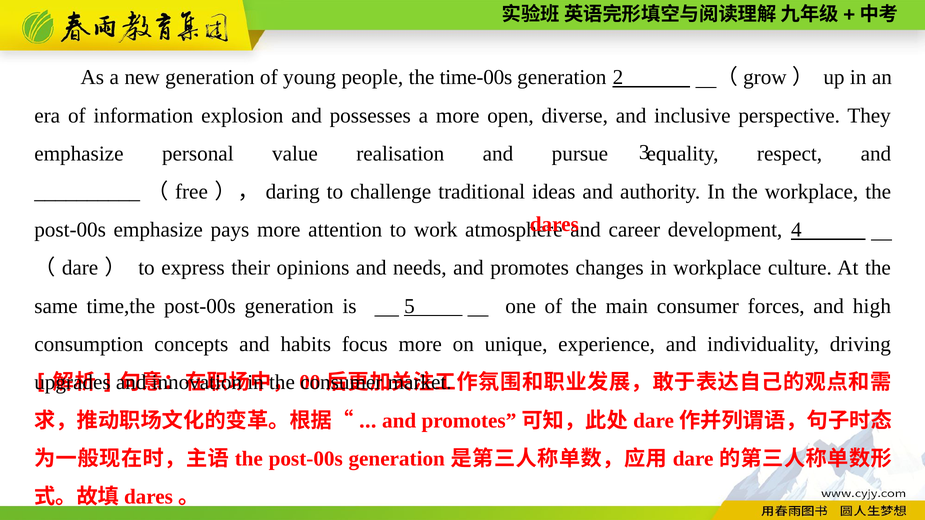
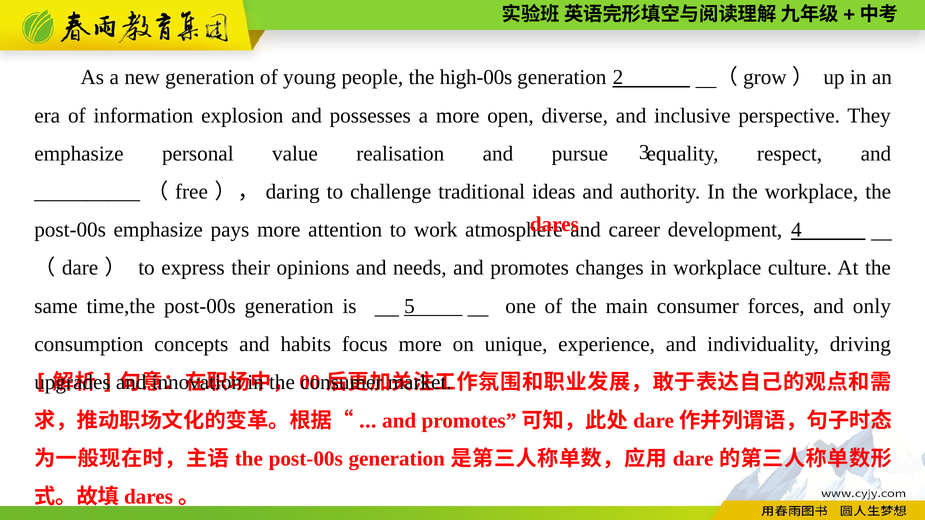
time-00s: time-00s -> high-00s (476, 77)
high: high -> only (872, 306)
